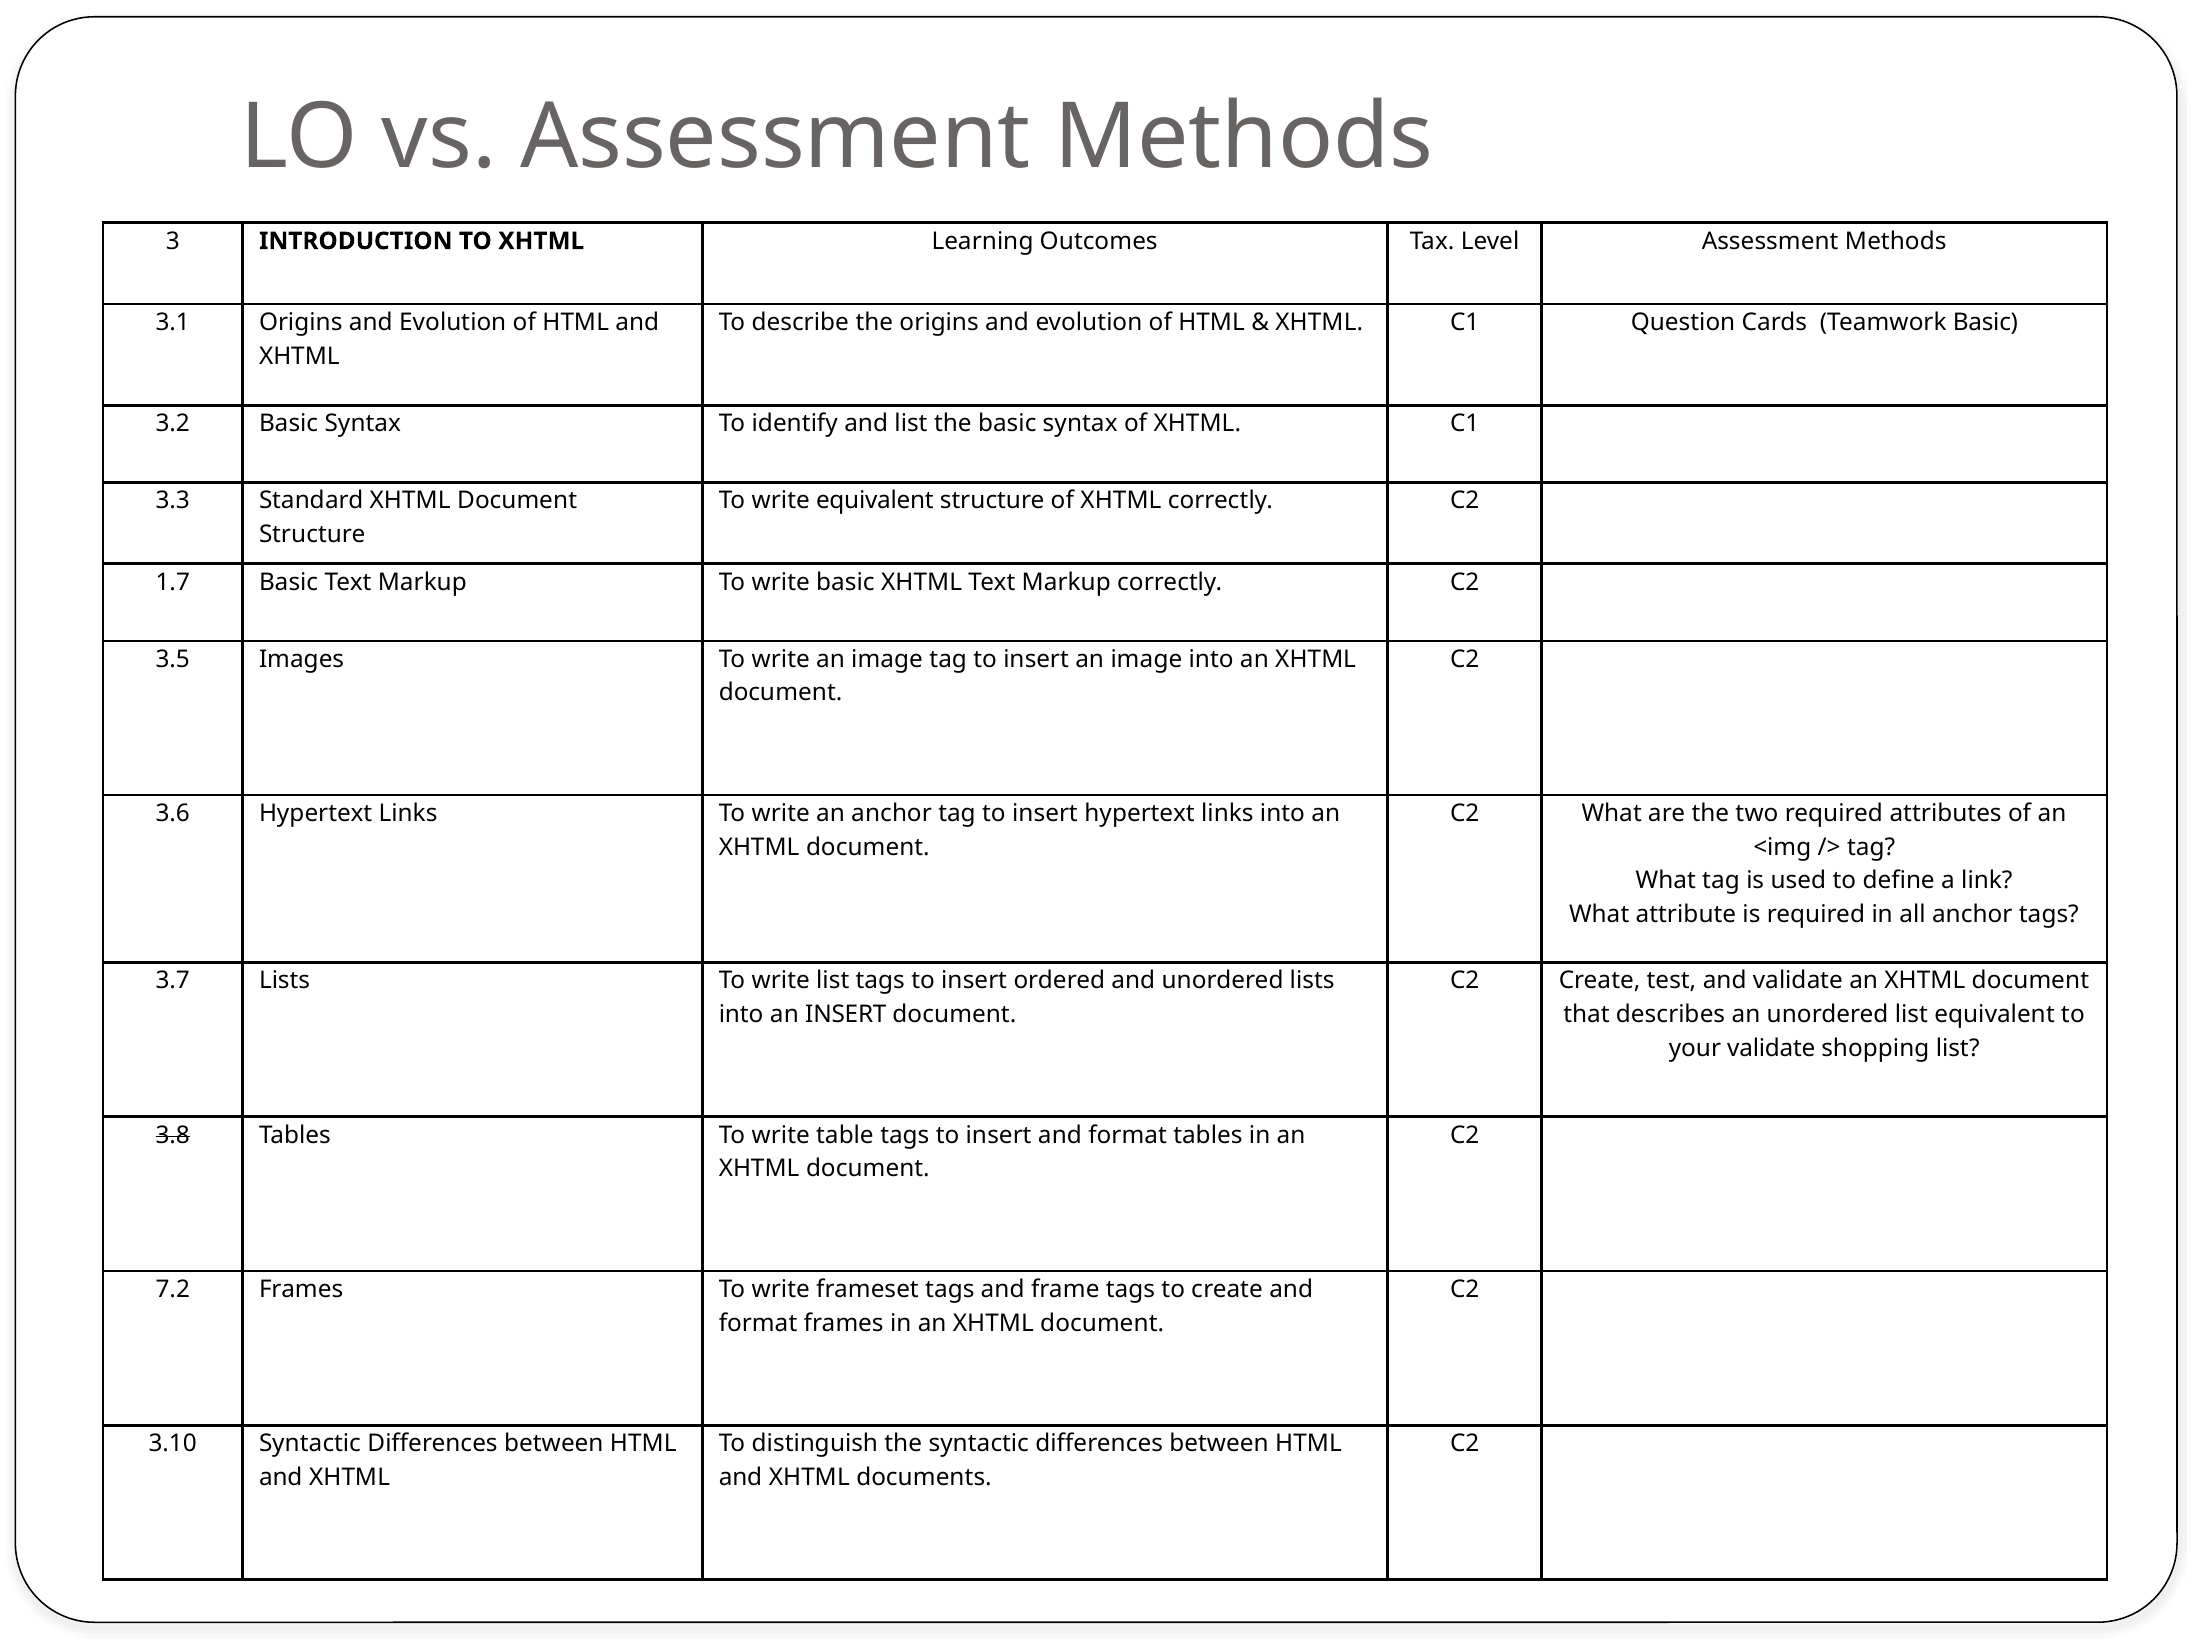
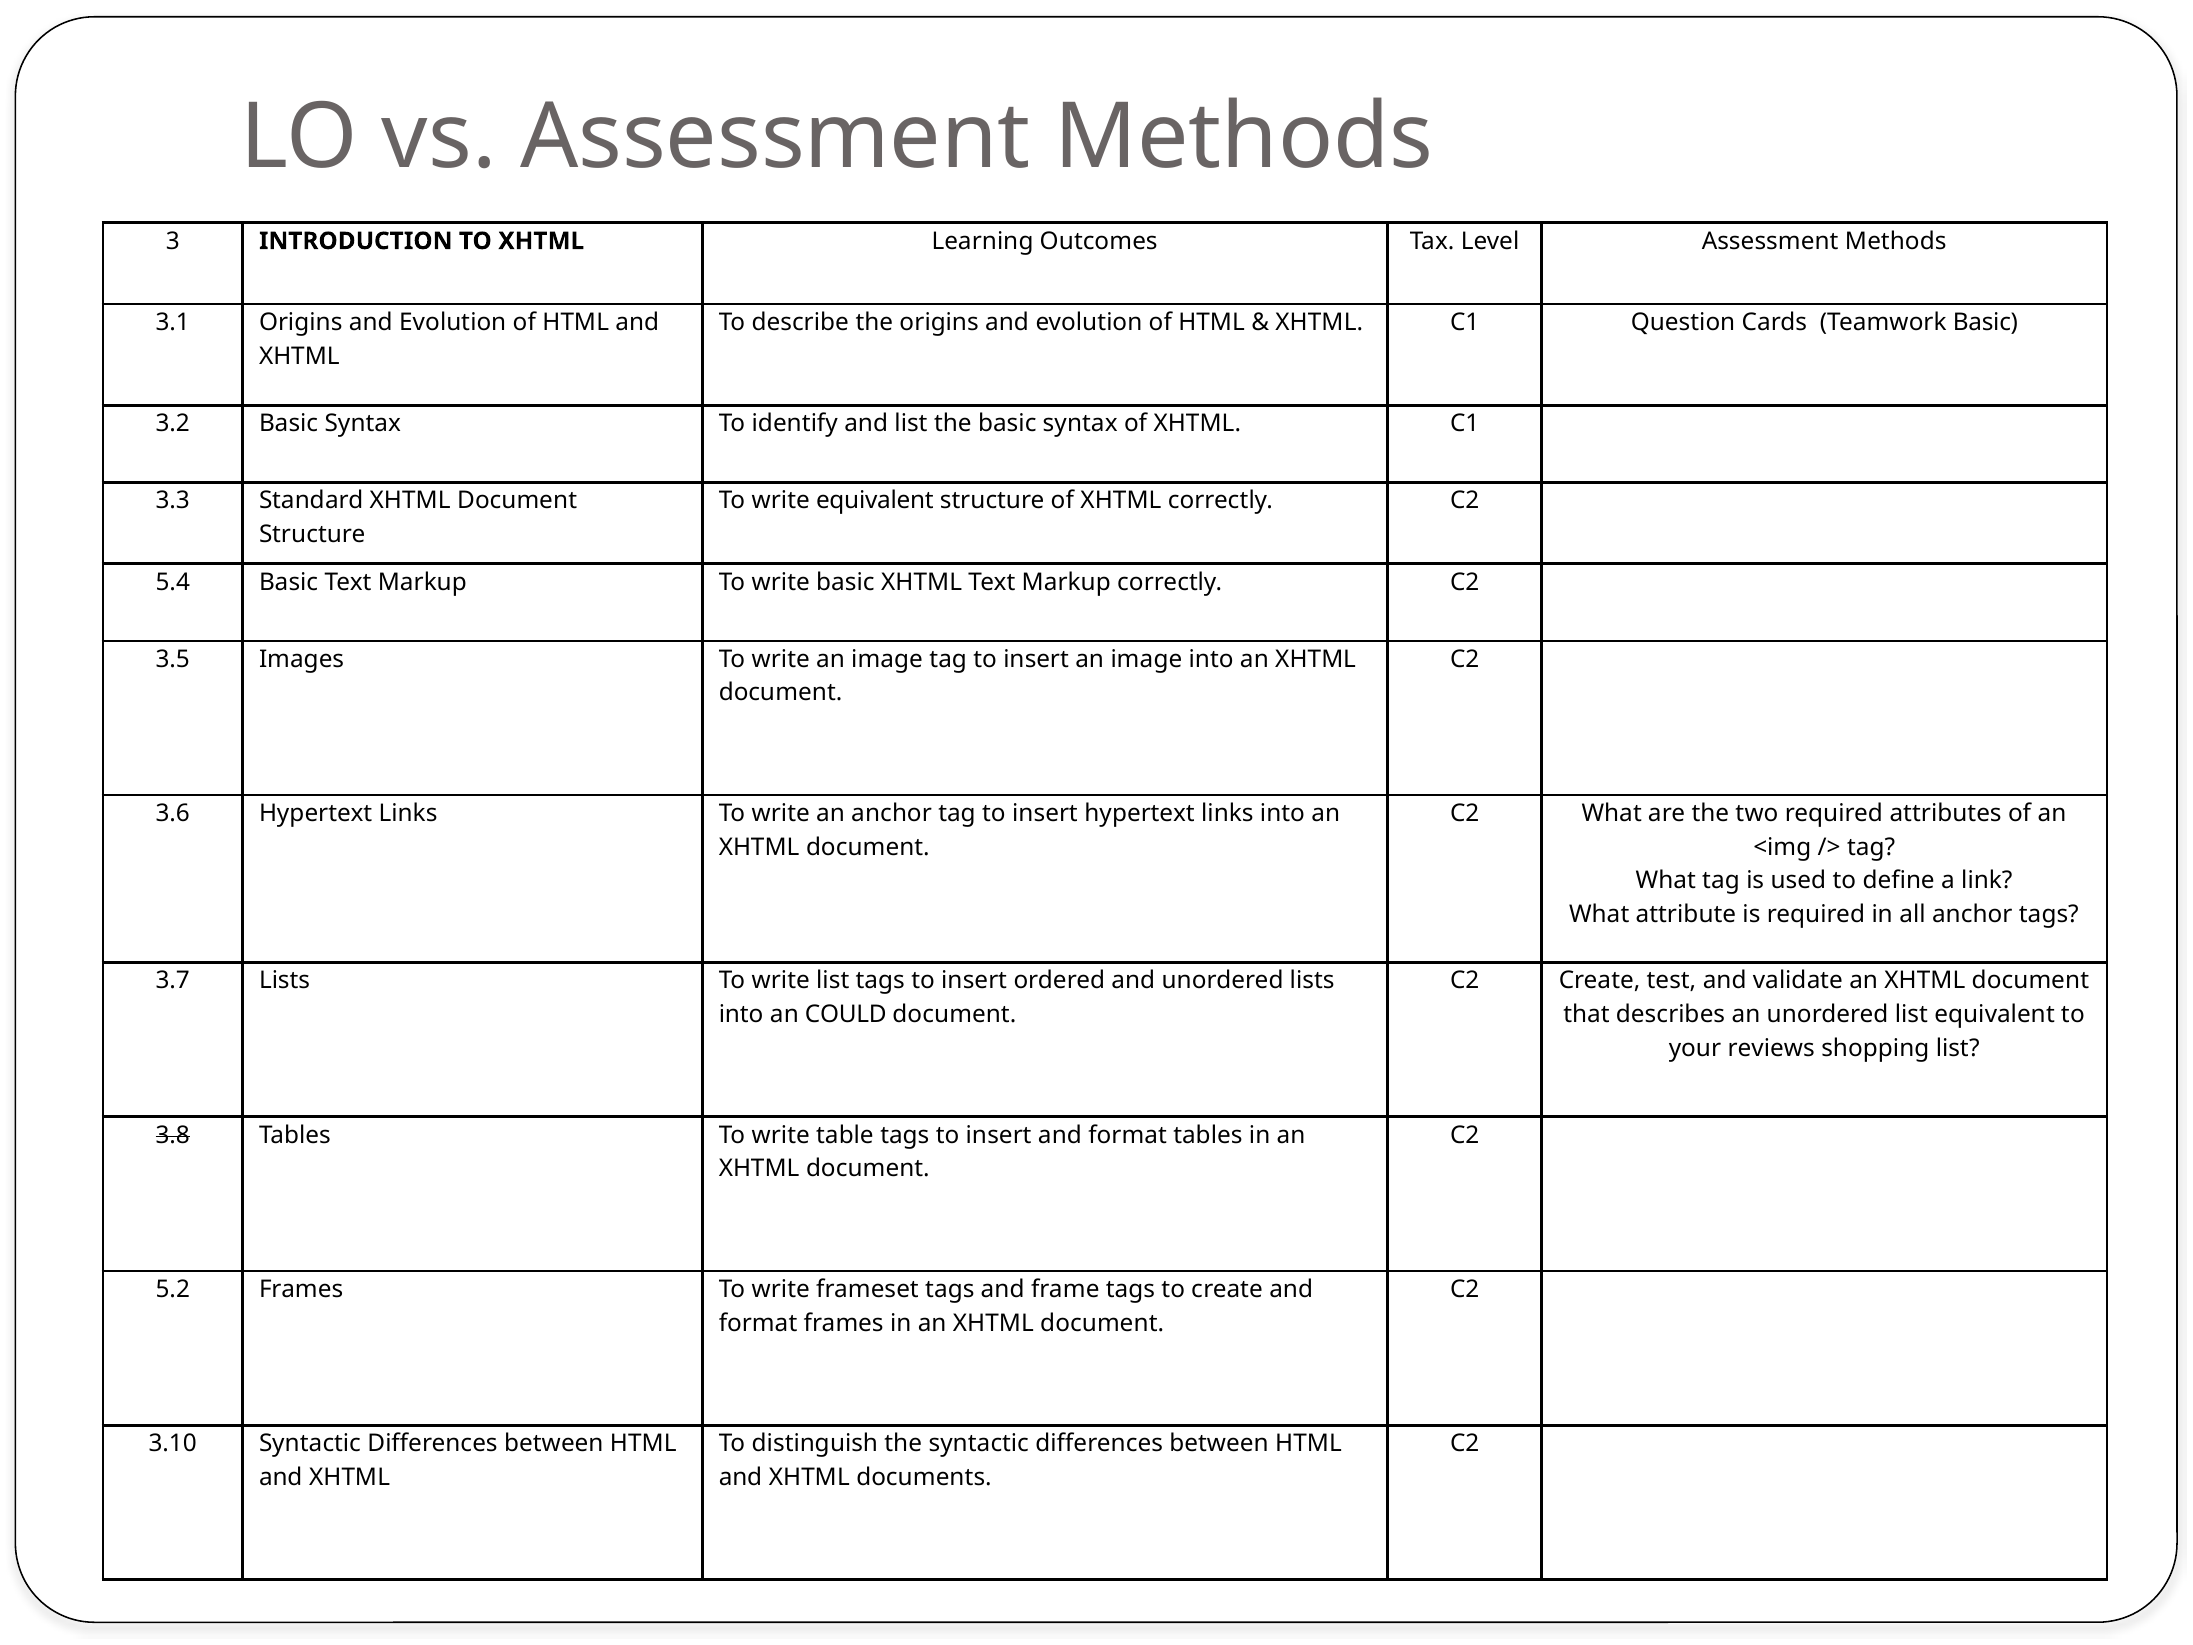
1.7: 1.7 -> 5.4 (173, 582)
an INSERT: INSERT -> COULD (846, 1014)
your validate: validate -> reviews (1771, 1048)
7.2: 7.2 -> 5.2 (173, 1289)
